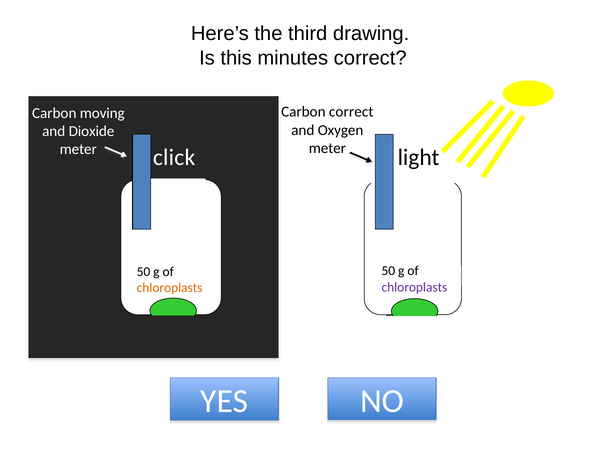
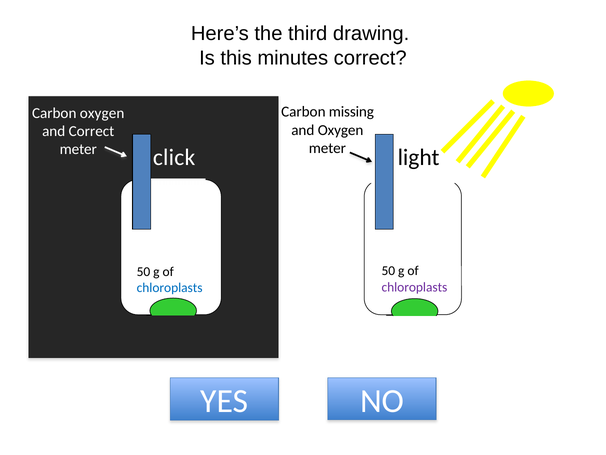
Carbon correct: correct -> missing (351, 112)
Carbon moving: moving -> oxygen (102, 113)
and Dioxide: Dioxide -> Correct (91, 131)
chloroplasts colour: orange -> blue (170, 288)
